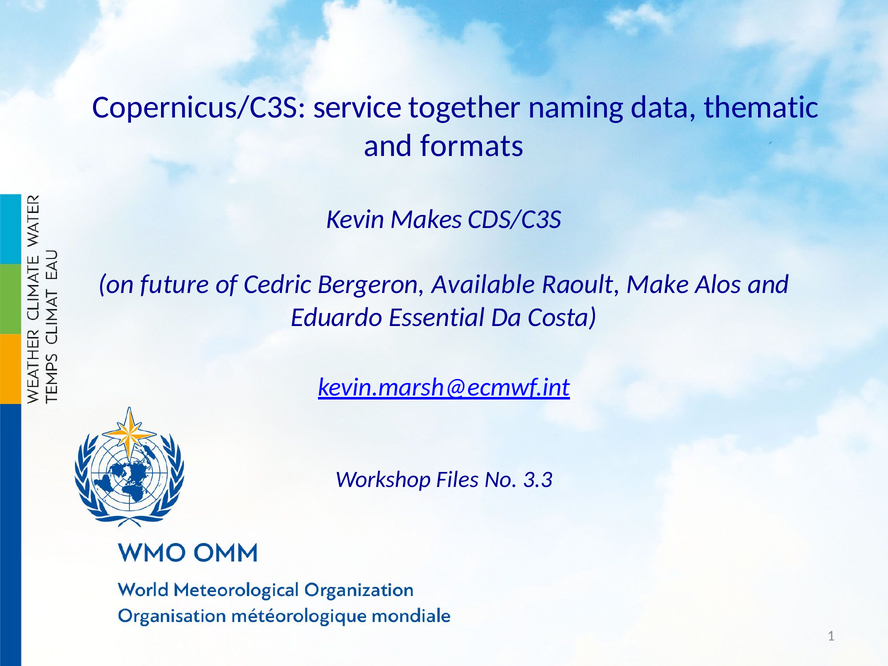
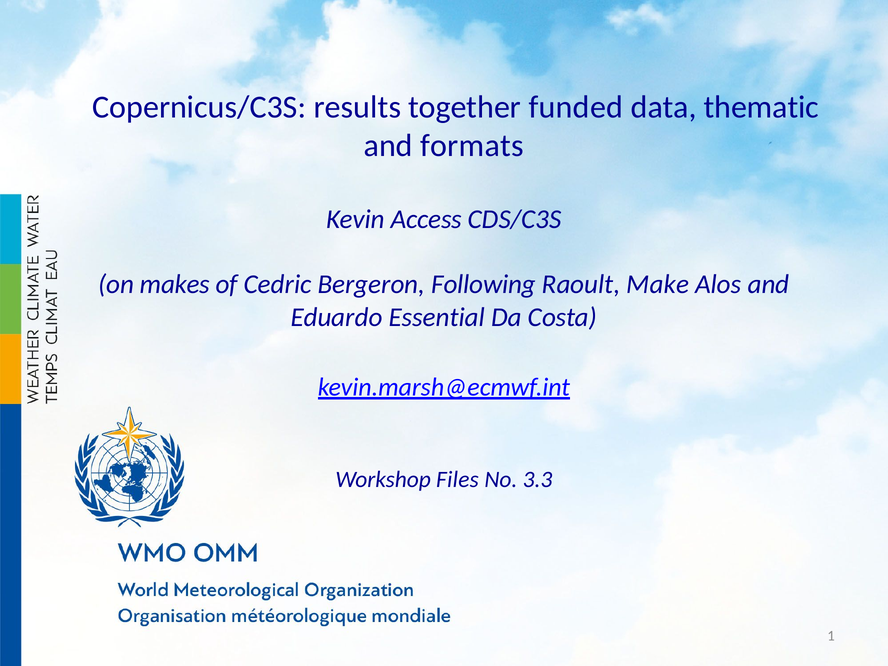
service: service -> results (357, 107)
naming: naming -> funded (576, 107)
Makes: Makes -> Access (426, 219)
future: future -> makes (175, 285)
Available: Available -> Following (484, 285)
